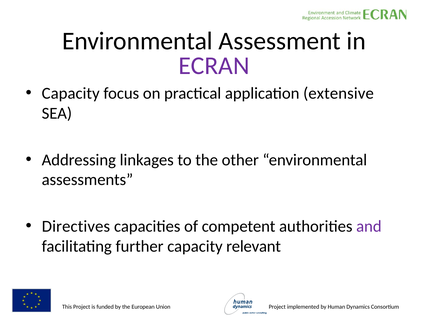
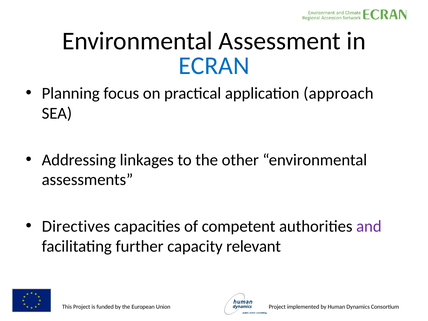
ECRAN colour: purple -> blue (214, 66)
Capacity: Capacity -> Planning (71, 93)
extensive: extensive -> approach (338, 93)
